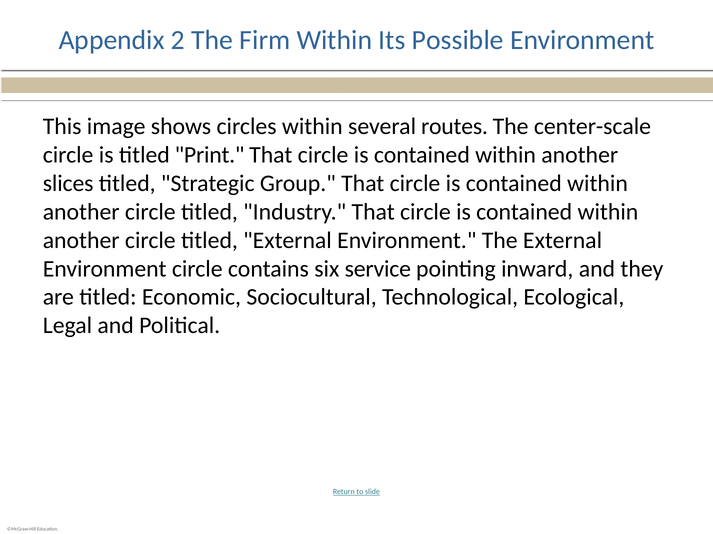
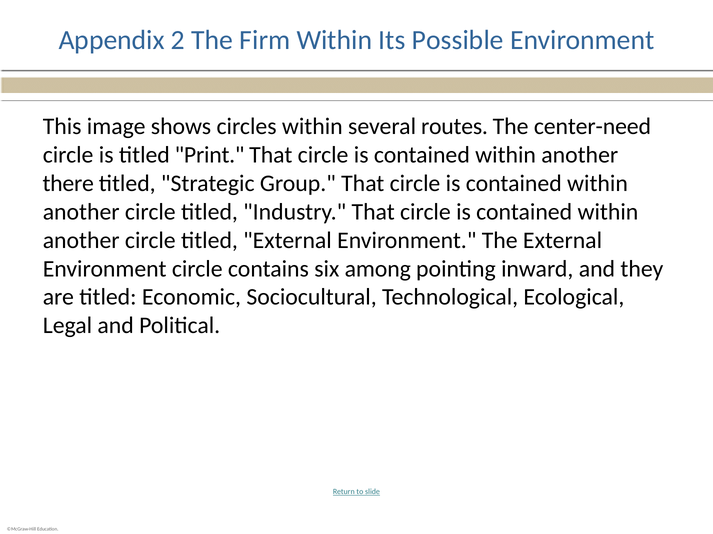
center-scale: center-scale -> center-need (592, 126)
slices: slices -> there (68, 183)
service: service -> among (378, 269)
